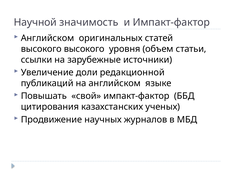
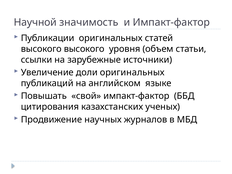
Английском: Английском -> Публикации (48, 38)
доли редакционной: редакционной -> оригинальных (132, 72)
